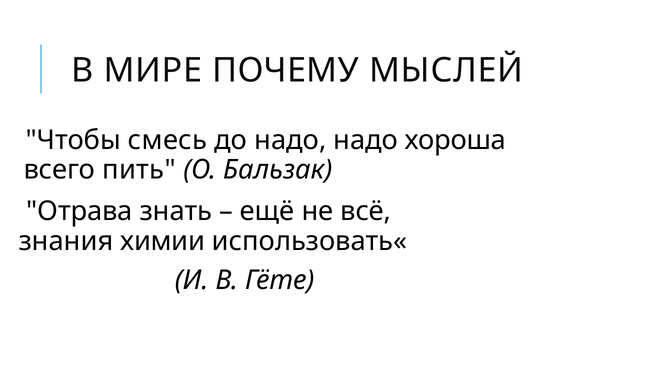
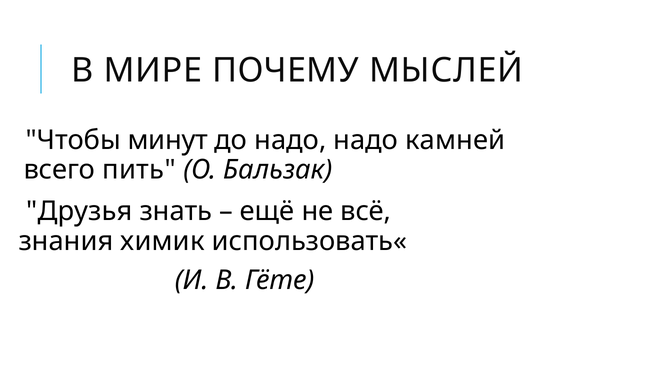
смесь: смесь -> минут (168, 140)
хороша: хороша -> камней (455, 140)
Отрава: Отрава -> Друзья (79, 211)
химии: химии -> химик (163, 241)
